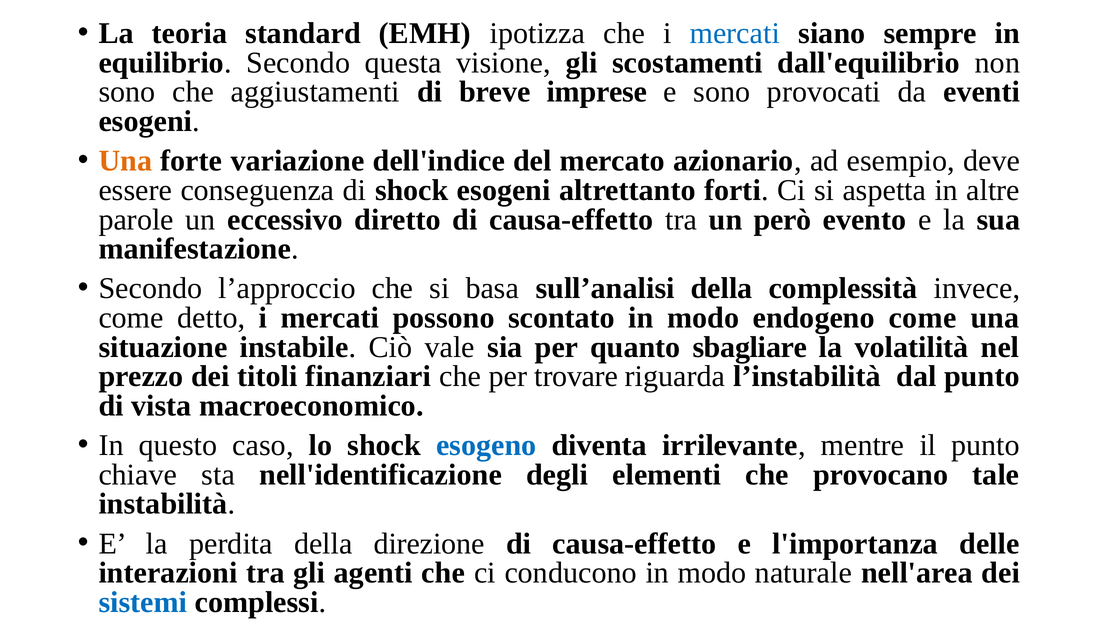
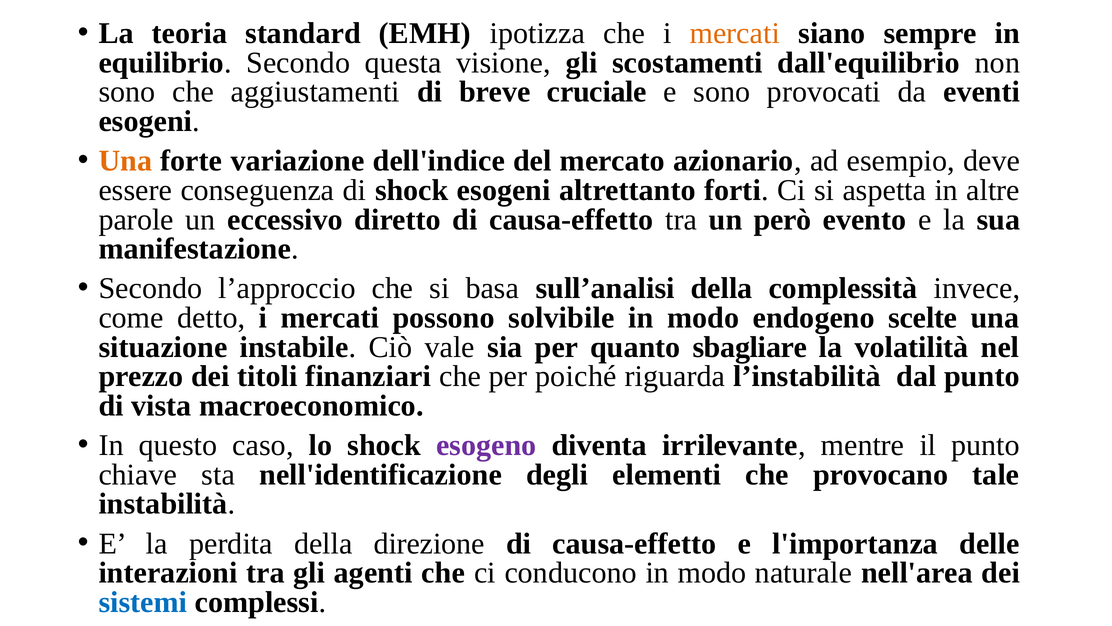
mercati colour: blue -> orange (735, 33)
imprese: imprese -> cruciale (597, 92)
scontato: scontato -> solvibile (561, 318)
endogeno come: come -> scelte (923, 318)
trovare: trovare -> poiché (576, 376)
esogeno colour: blue -> purple (486, 445)
